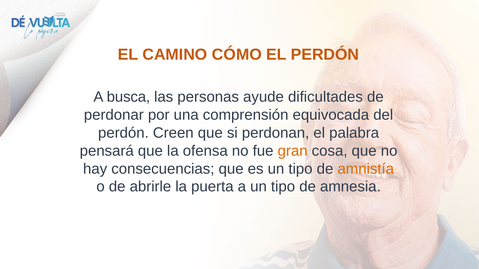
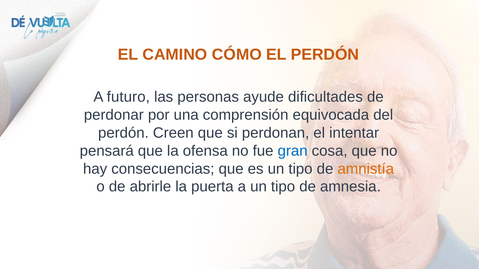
busca: busca -> futuro (128, 97)
palabra: palabra -> intentar (354, 133)
gran colour: orange -> blue (293, 151)
